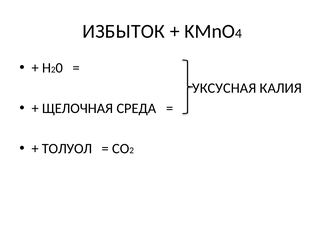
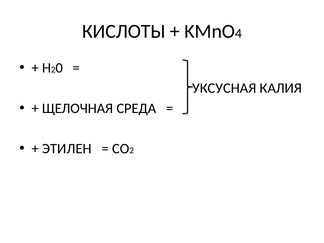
ИЗБЫТОК: ИЗБЫТОК -> КИСЛОТЫ (124, 31)
ТОЛУОЛ: ТОЛУОЛ -> ЭТИЛЕН (67, 149)
